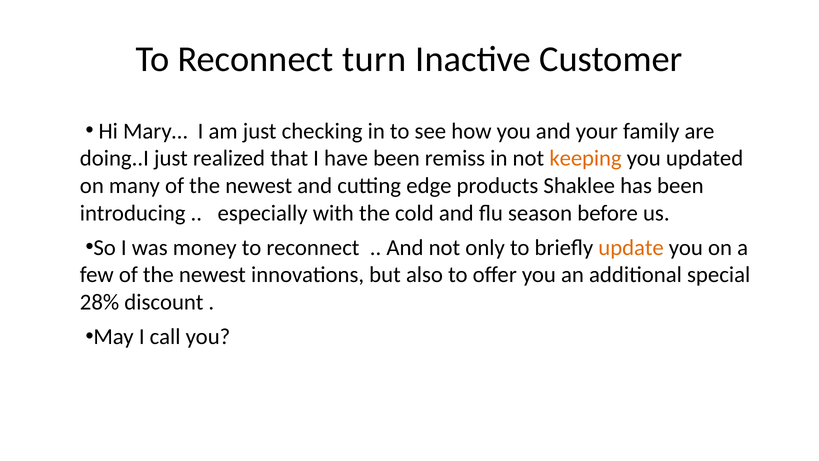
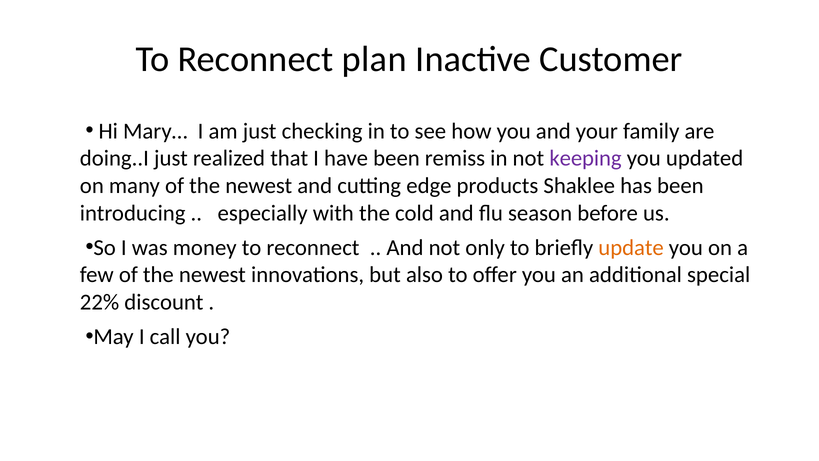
turn: turn -> plan (374, 59)
keeping colour: orange -> purple (586, 158)
28%: 28% -> 22% (100, 302)
